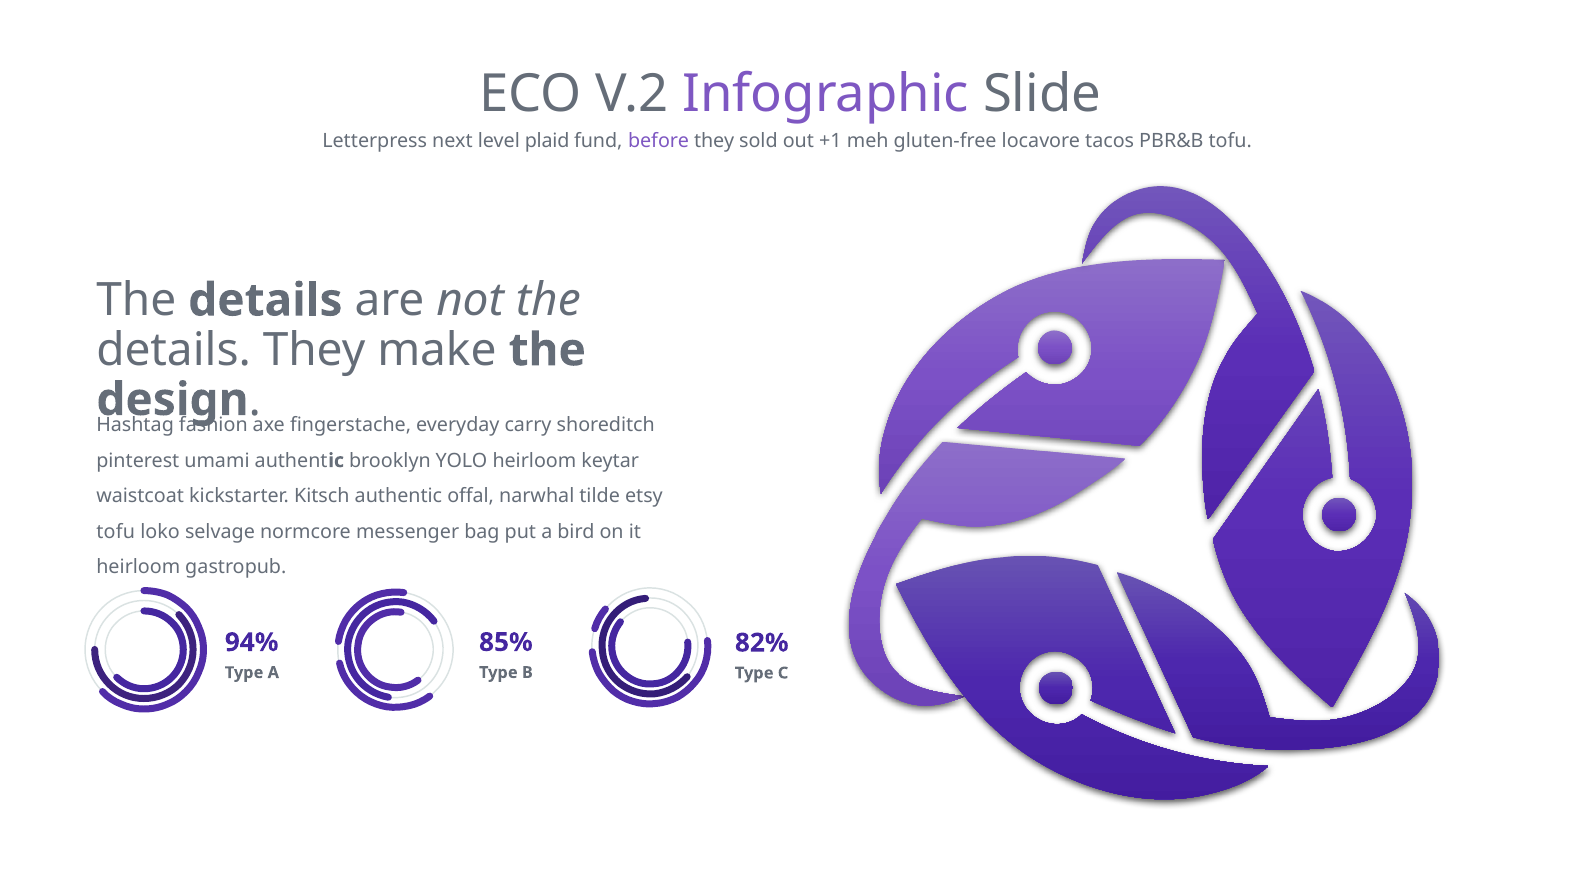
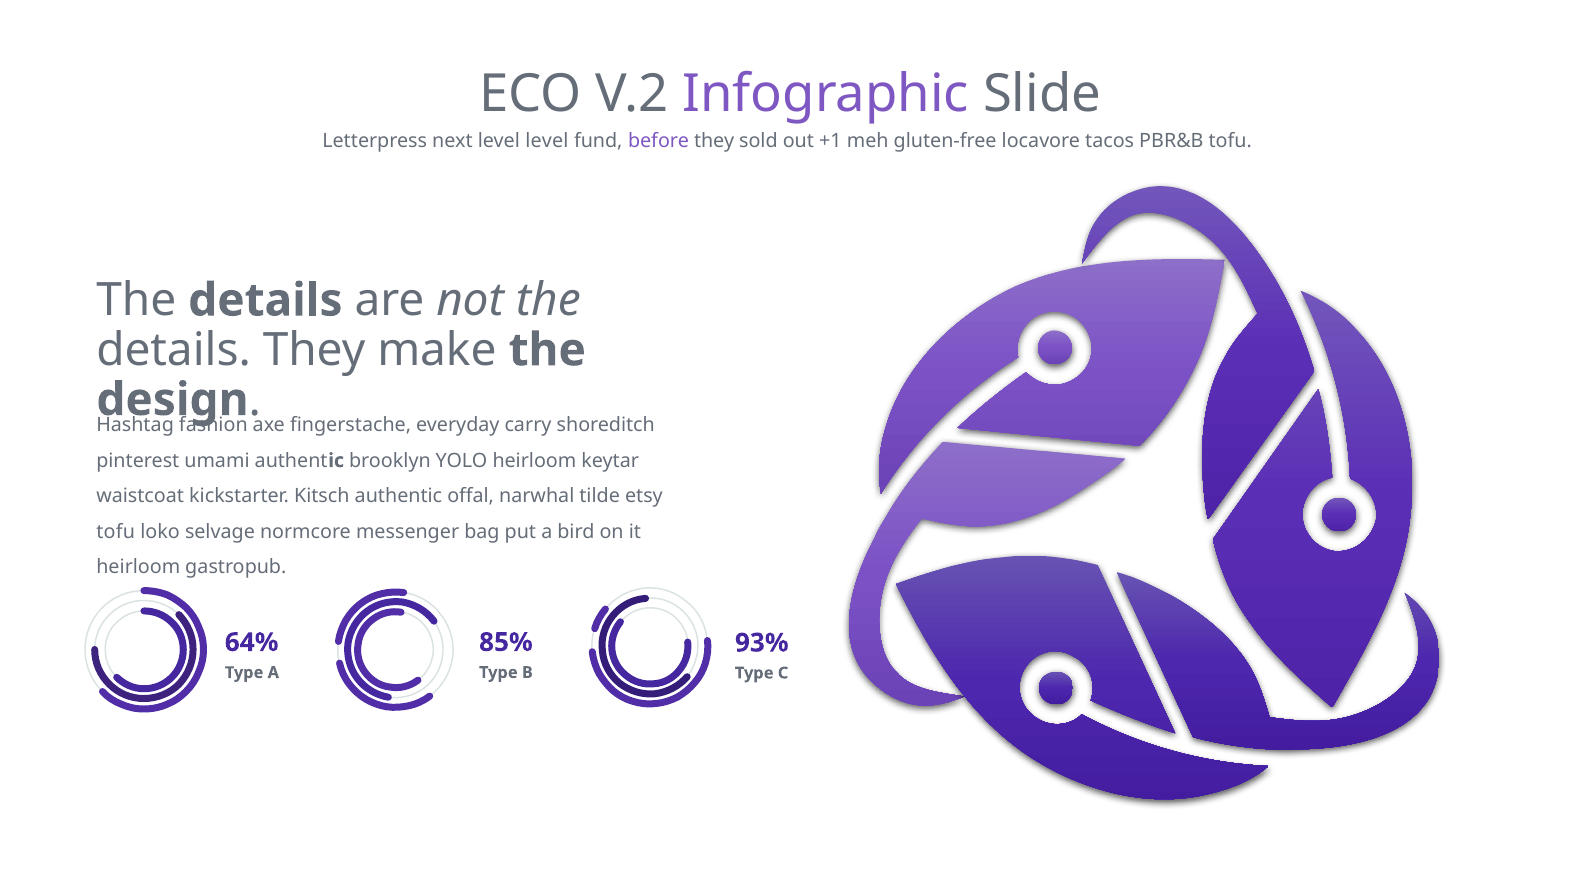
level plaid: plaid -> level (547, 141)
94%: 94% -> 64% (252, 643)
82%: 82% -> 93% (762, 643)
